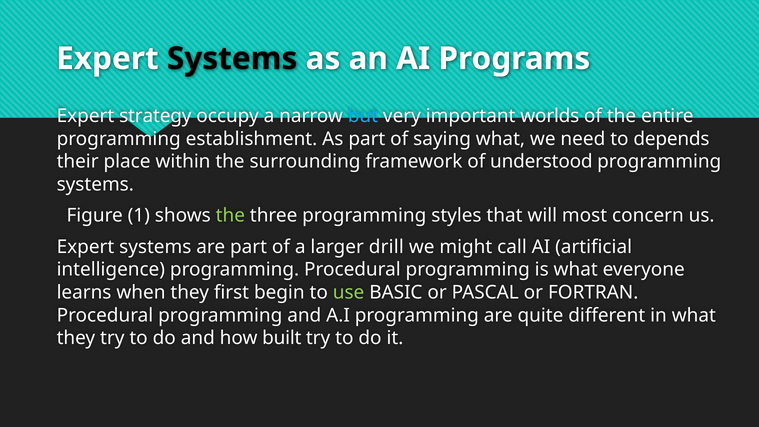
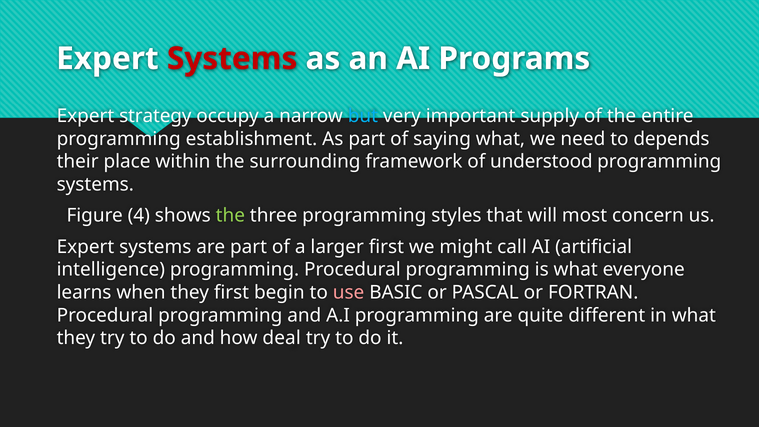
Systems colour: black -> red (232, 59)
worlds: worlds -> supply (550, 116)
1: 1 -> 4 (139, 216)
larger drill: drill -> first (386, 247)
use colour: light green -> pink (349, 292)
built: built -> deal (282, 338)
